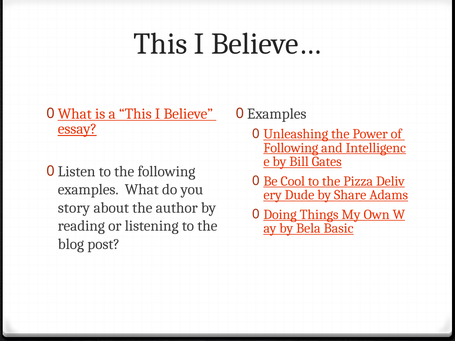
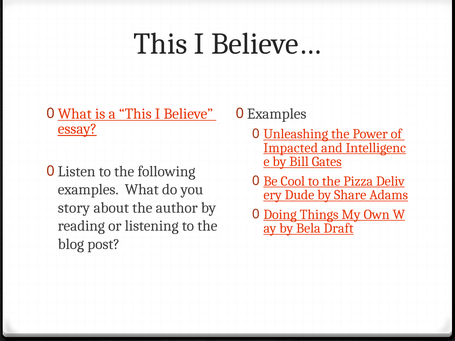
Following: Following -> Impacted (291, 148)
Basic: Basic -> Draft (339, 229)
